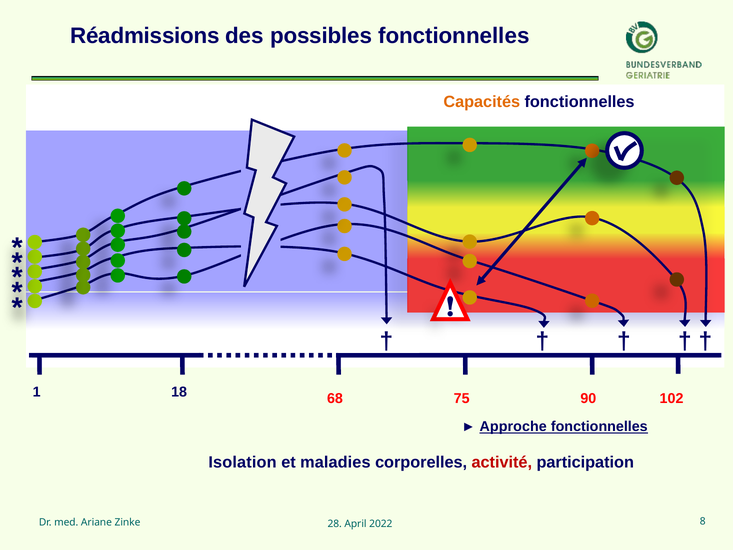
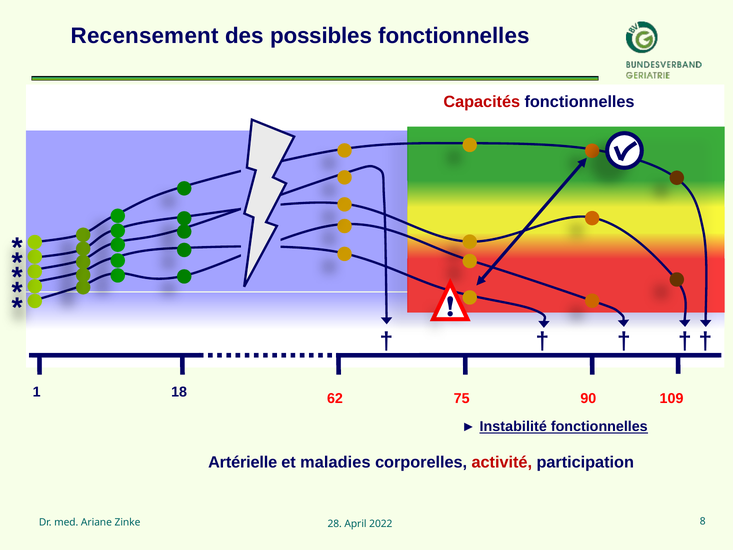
Réadmissions: Réadmissions -> Recensement (145, 36)
Capacités colour: orange -> red (482, 102)
68: 68 -> 62 (335, 398)
102: 102 -> 109 (672, 398)
Approche: Approche -> Instabilité (513, 427)
Isolation: Isolation -> Artérielle (243, 462)
